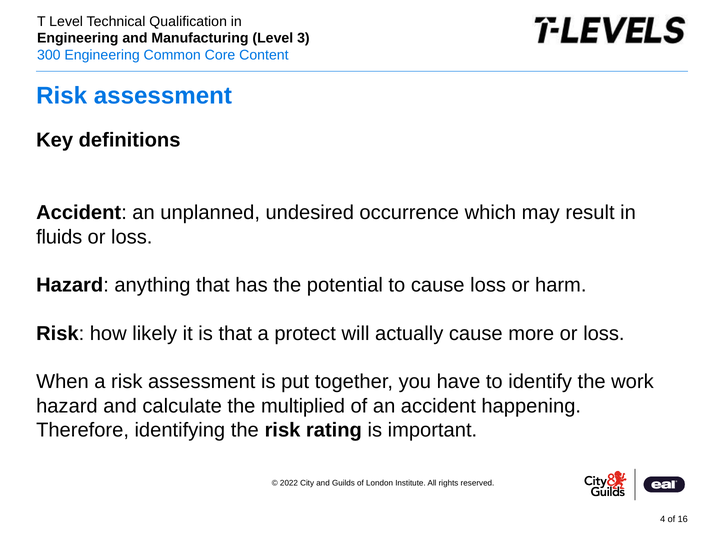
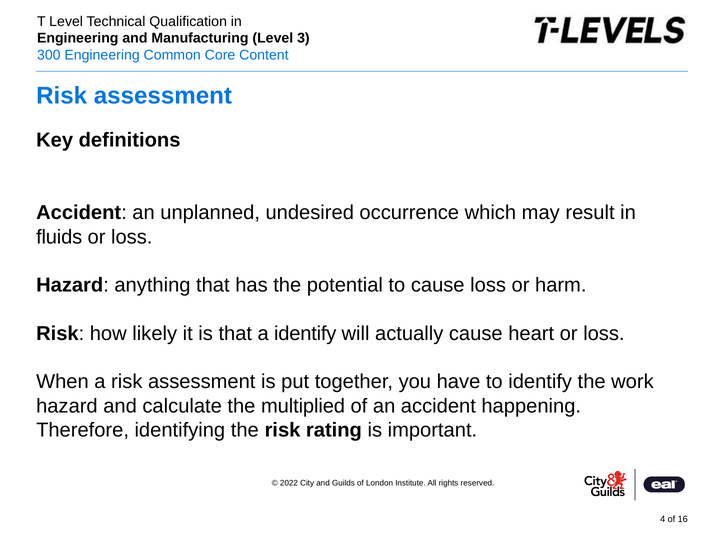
a protect: protect -> identify (305, 333)
more: more -> heart (531, 333)
